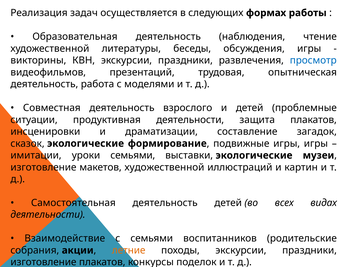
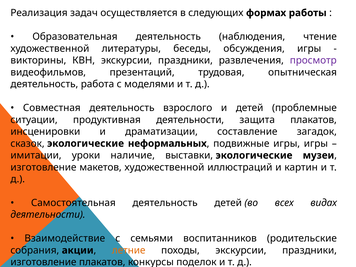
просмотр colour: blue -> purple (313, 60)
формирование: формирование -> неформальных (167, 143)
уроки семьями: семьями -> наличие (133, 155)
